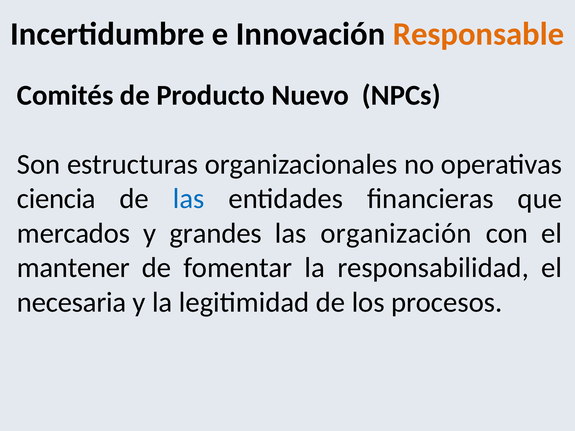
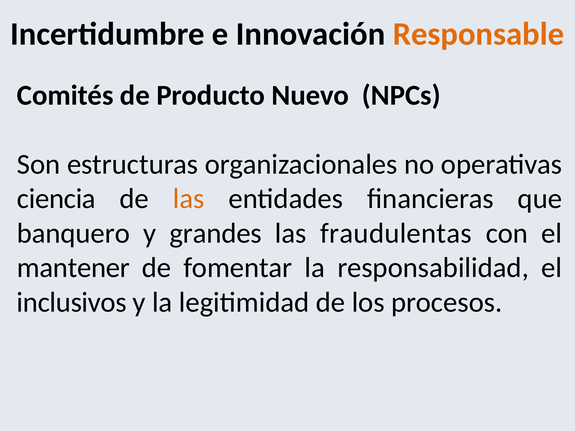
las colour: blue -> orange (189, 199)
mercados: mercados -> banquero (73, 233)
organización: organización -> fraudulentas (396, 233)
necesaria: necesaria -> inclusivos (72, 302)
